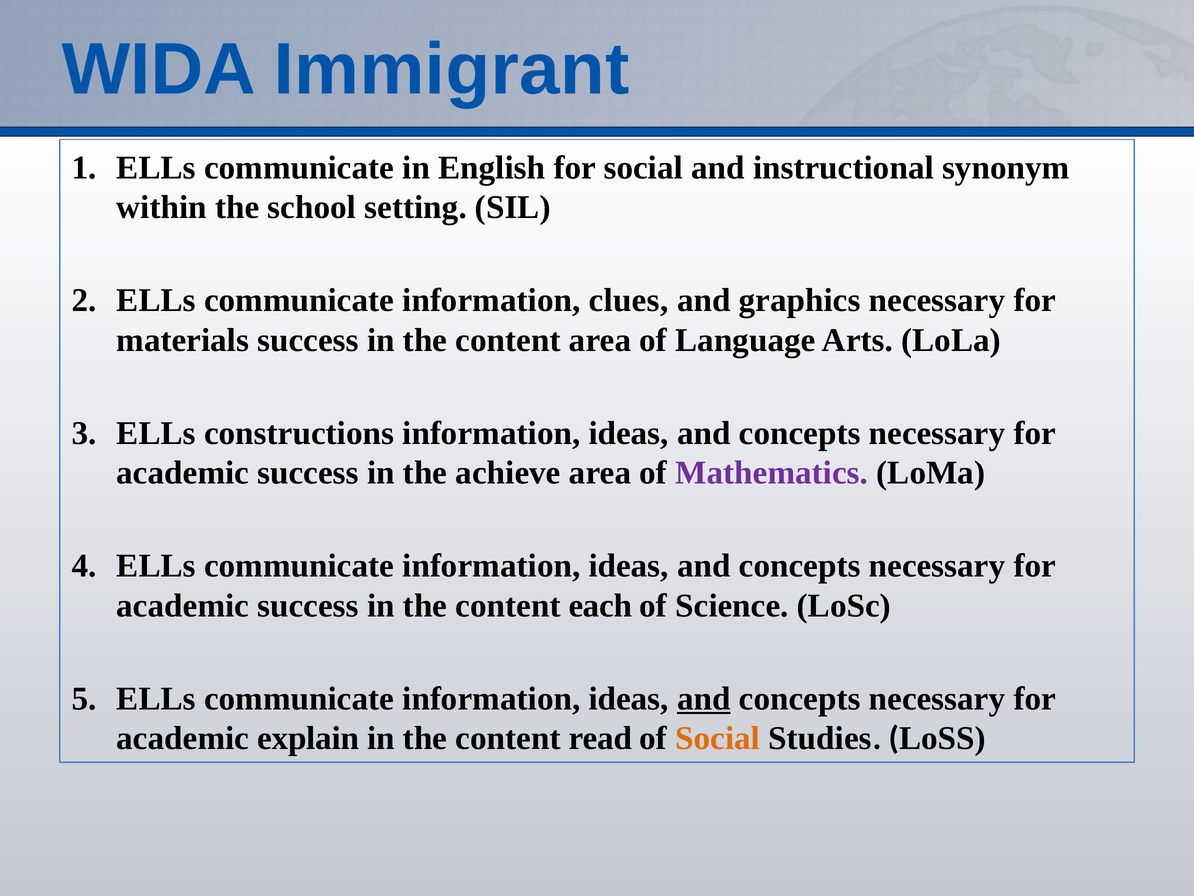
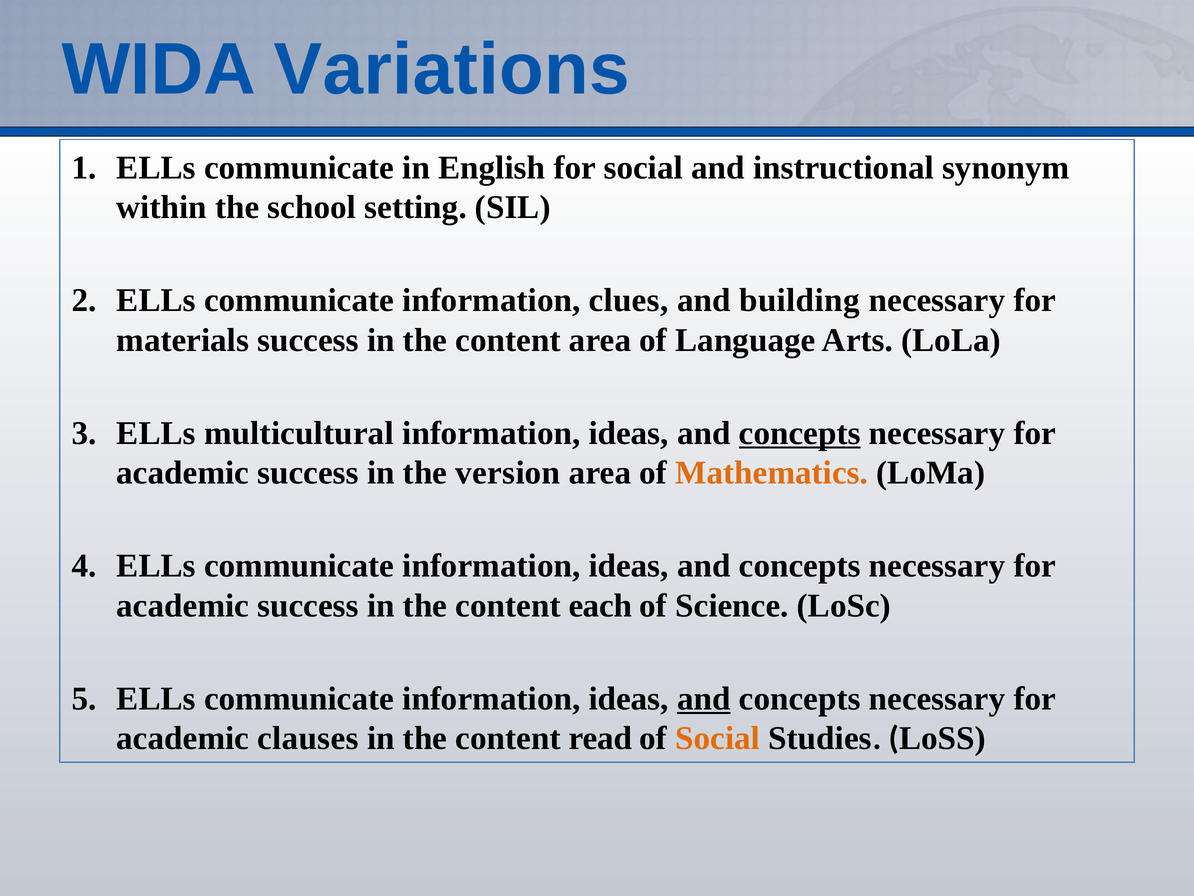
Immigrant: Immigrant -> Variations (452, 70)
graphics: graphics -> building (800, 300)
constructions: constructions -> multicultural (299, 433)
concepts underline: none -> present (800, 433)
achieve: achieve -> version (508, 473)
Mathematics colour: purple -> orange (772, 473)
explain: explain -> clauses (308, 738)
